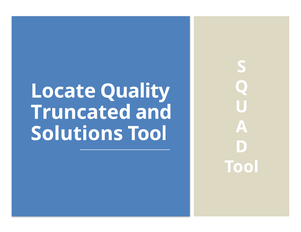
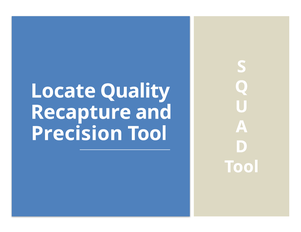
Truncated: Truncated -> Recapture (81, 113)
Solutions: Solutions -> Precision (77, 134)
